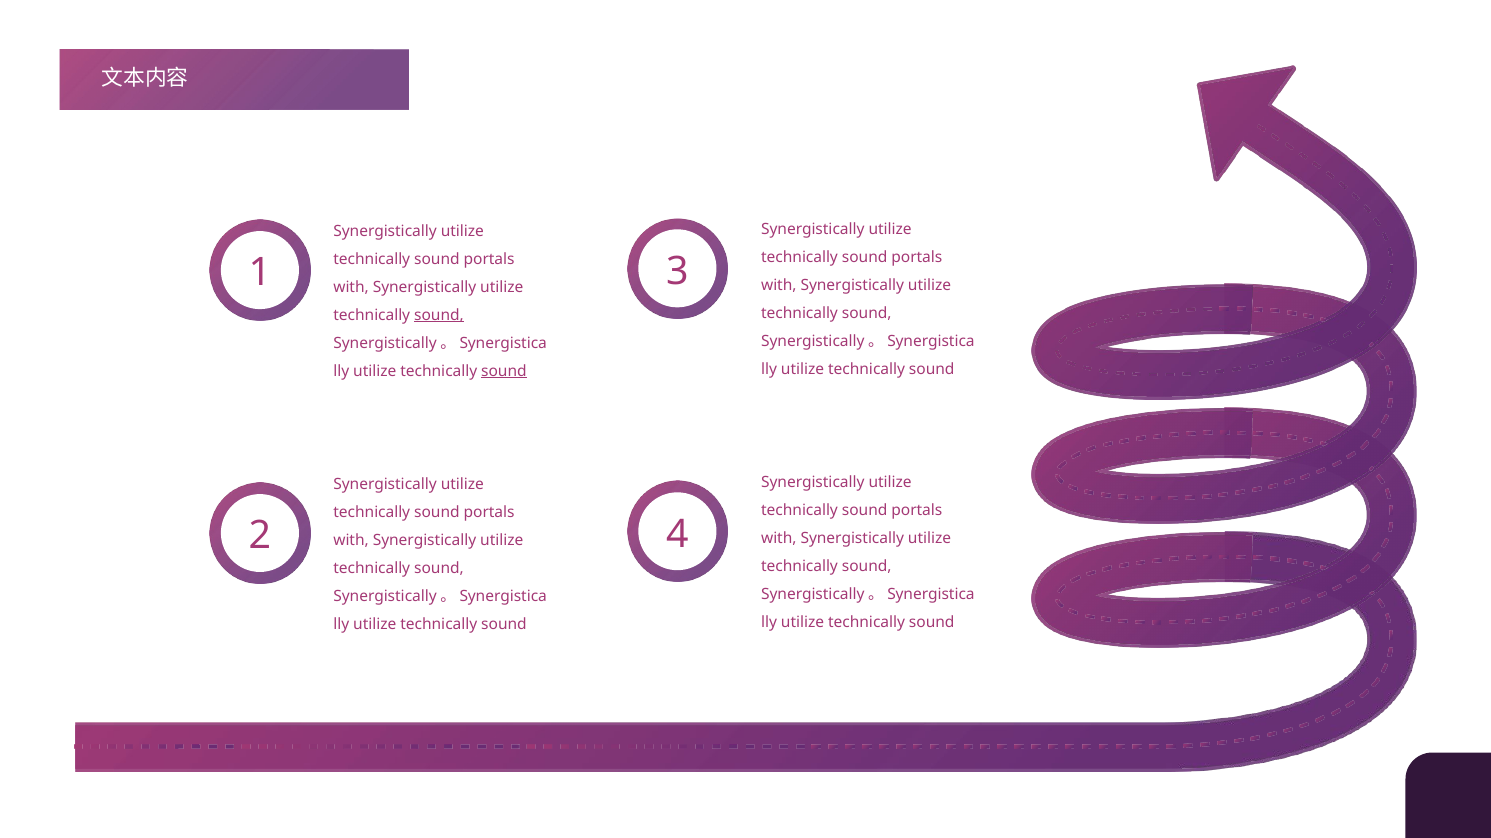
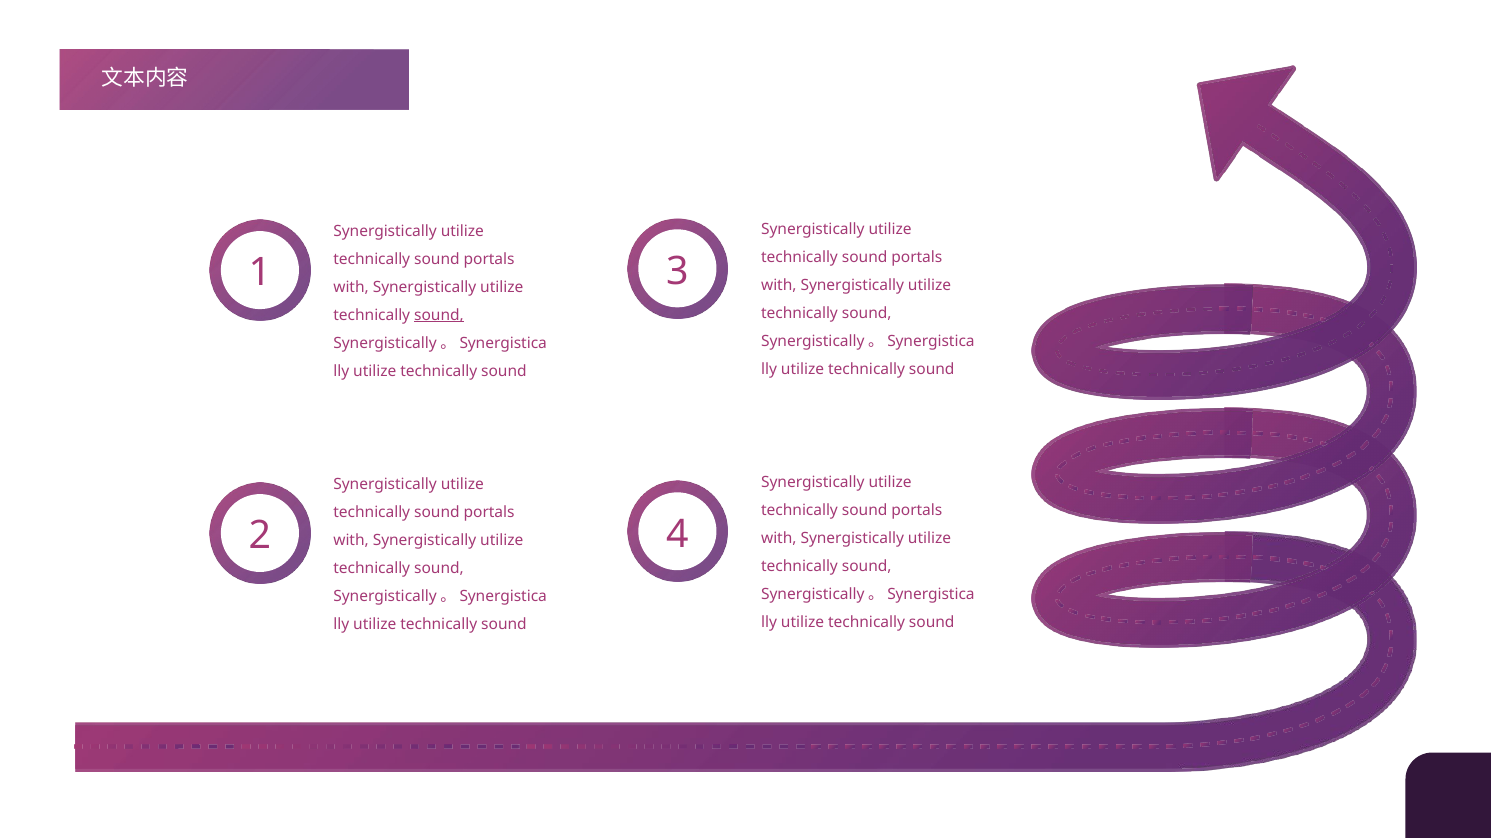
sound underline: present -> none (504, 371)
